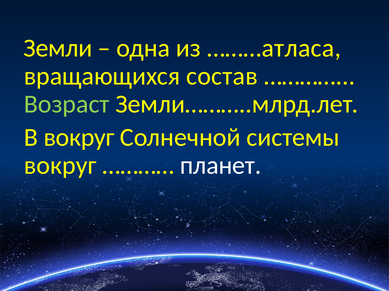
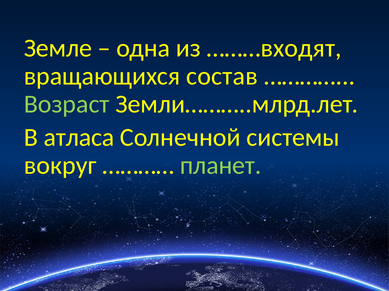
Земли: Земли -> Земле (58, 48)
………атласа: ………атласа -> ………входят (274, 48)
В вокруг: вокруг -> атласа (79, 138)
планет colour: white -> light green (221, 166)
